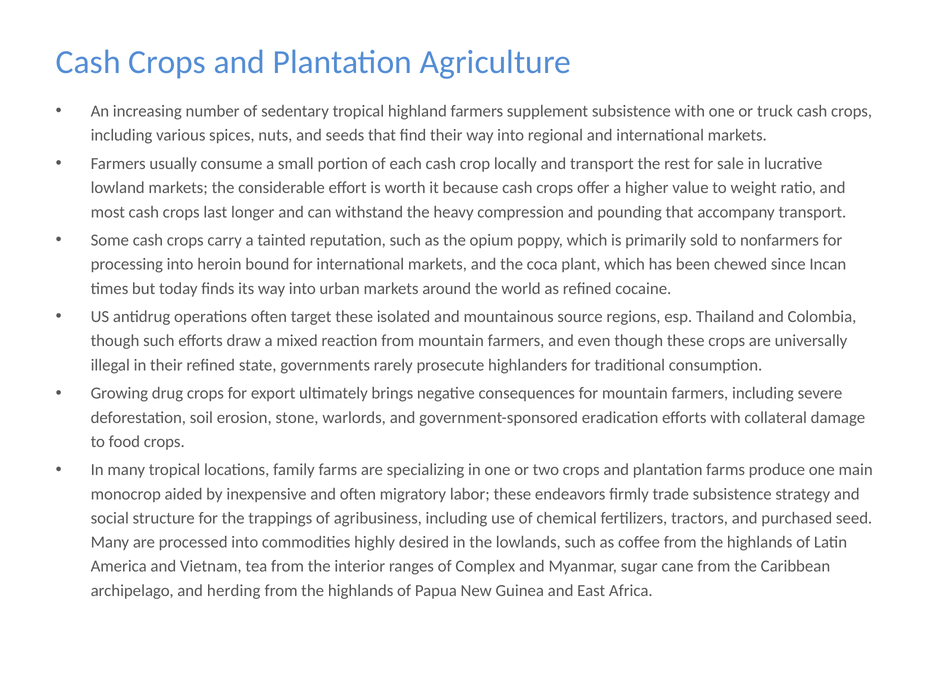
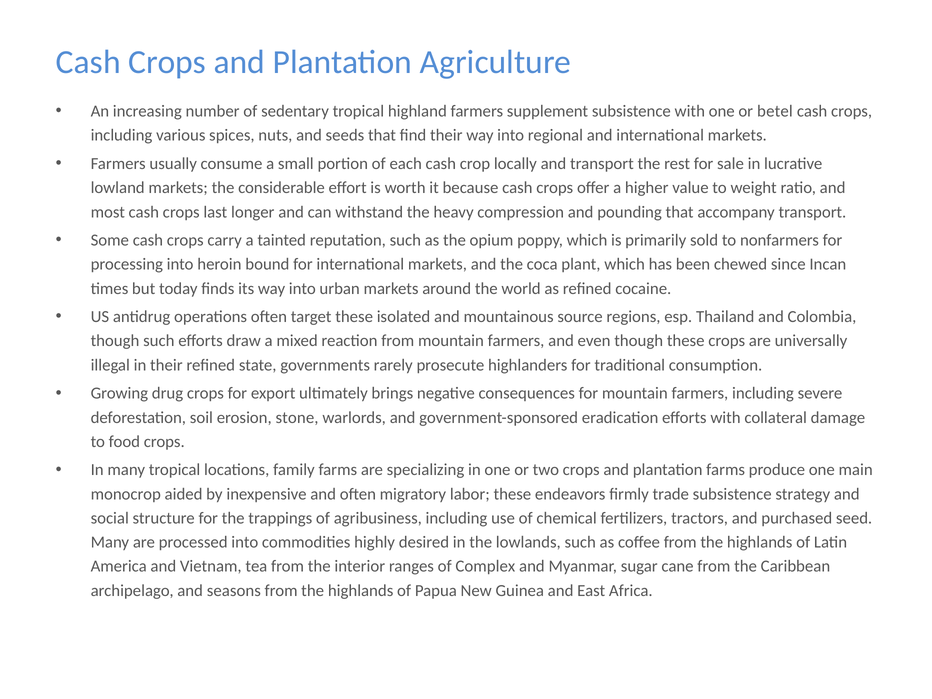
truck: truck -> betel (775, 111)
herding: herding -> seasons (234, 590)
